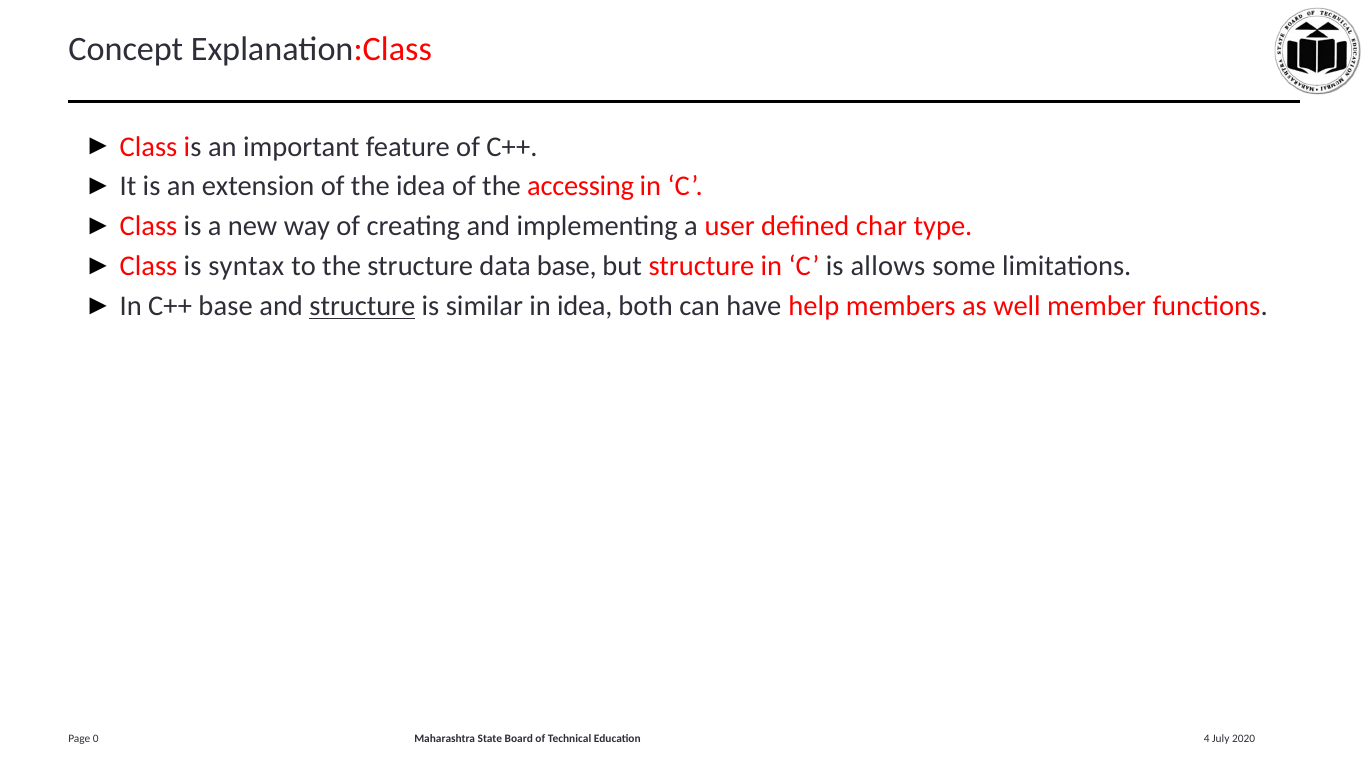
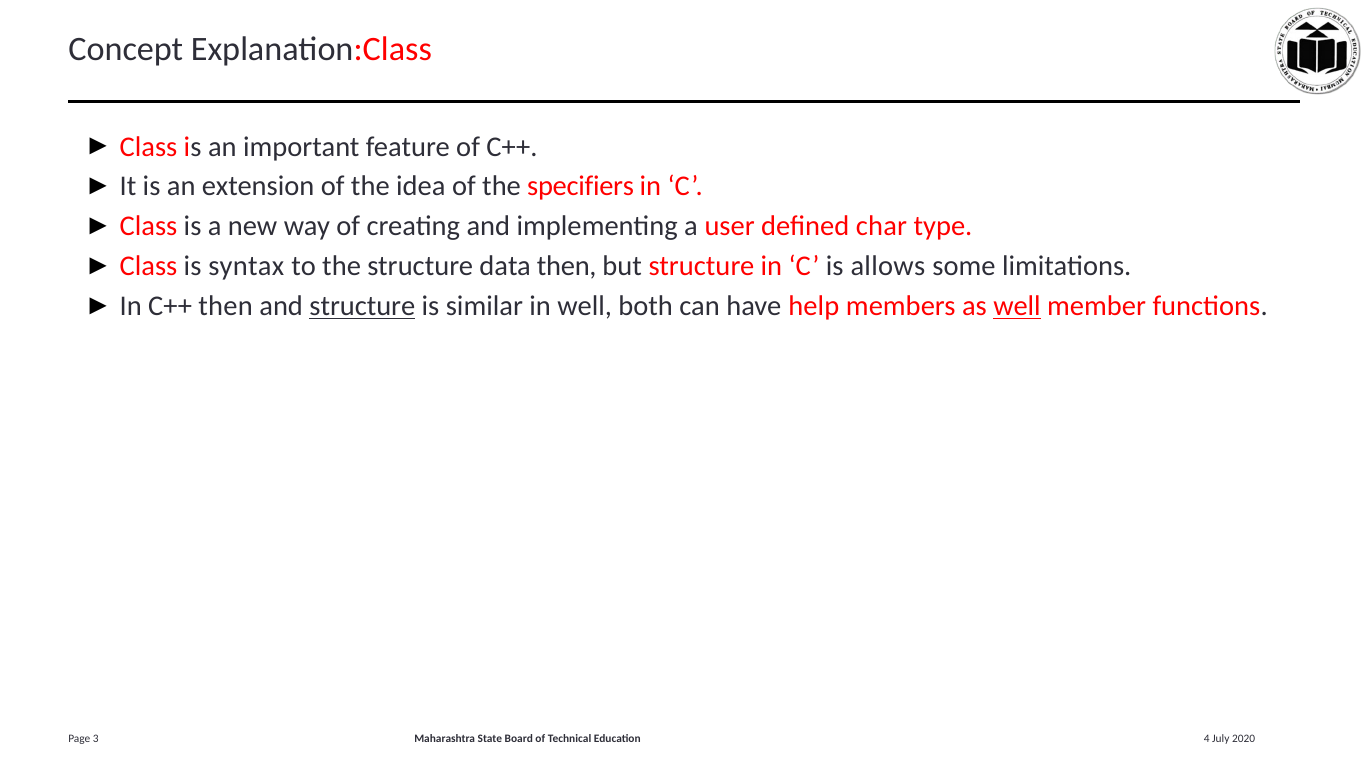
accessing: accessing -> specifiers (581, 187)
data base: base -> then (567, 266)
C++ base: base -> then (226, 306)
in idea: idea -> well (585, 306)
well underline: none -> present (1017, 306)
0: 0 -> 3 (96, 738)
